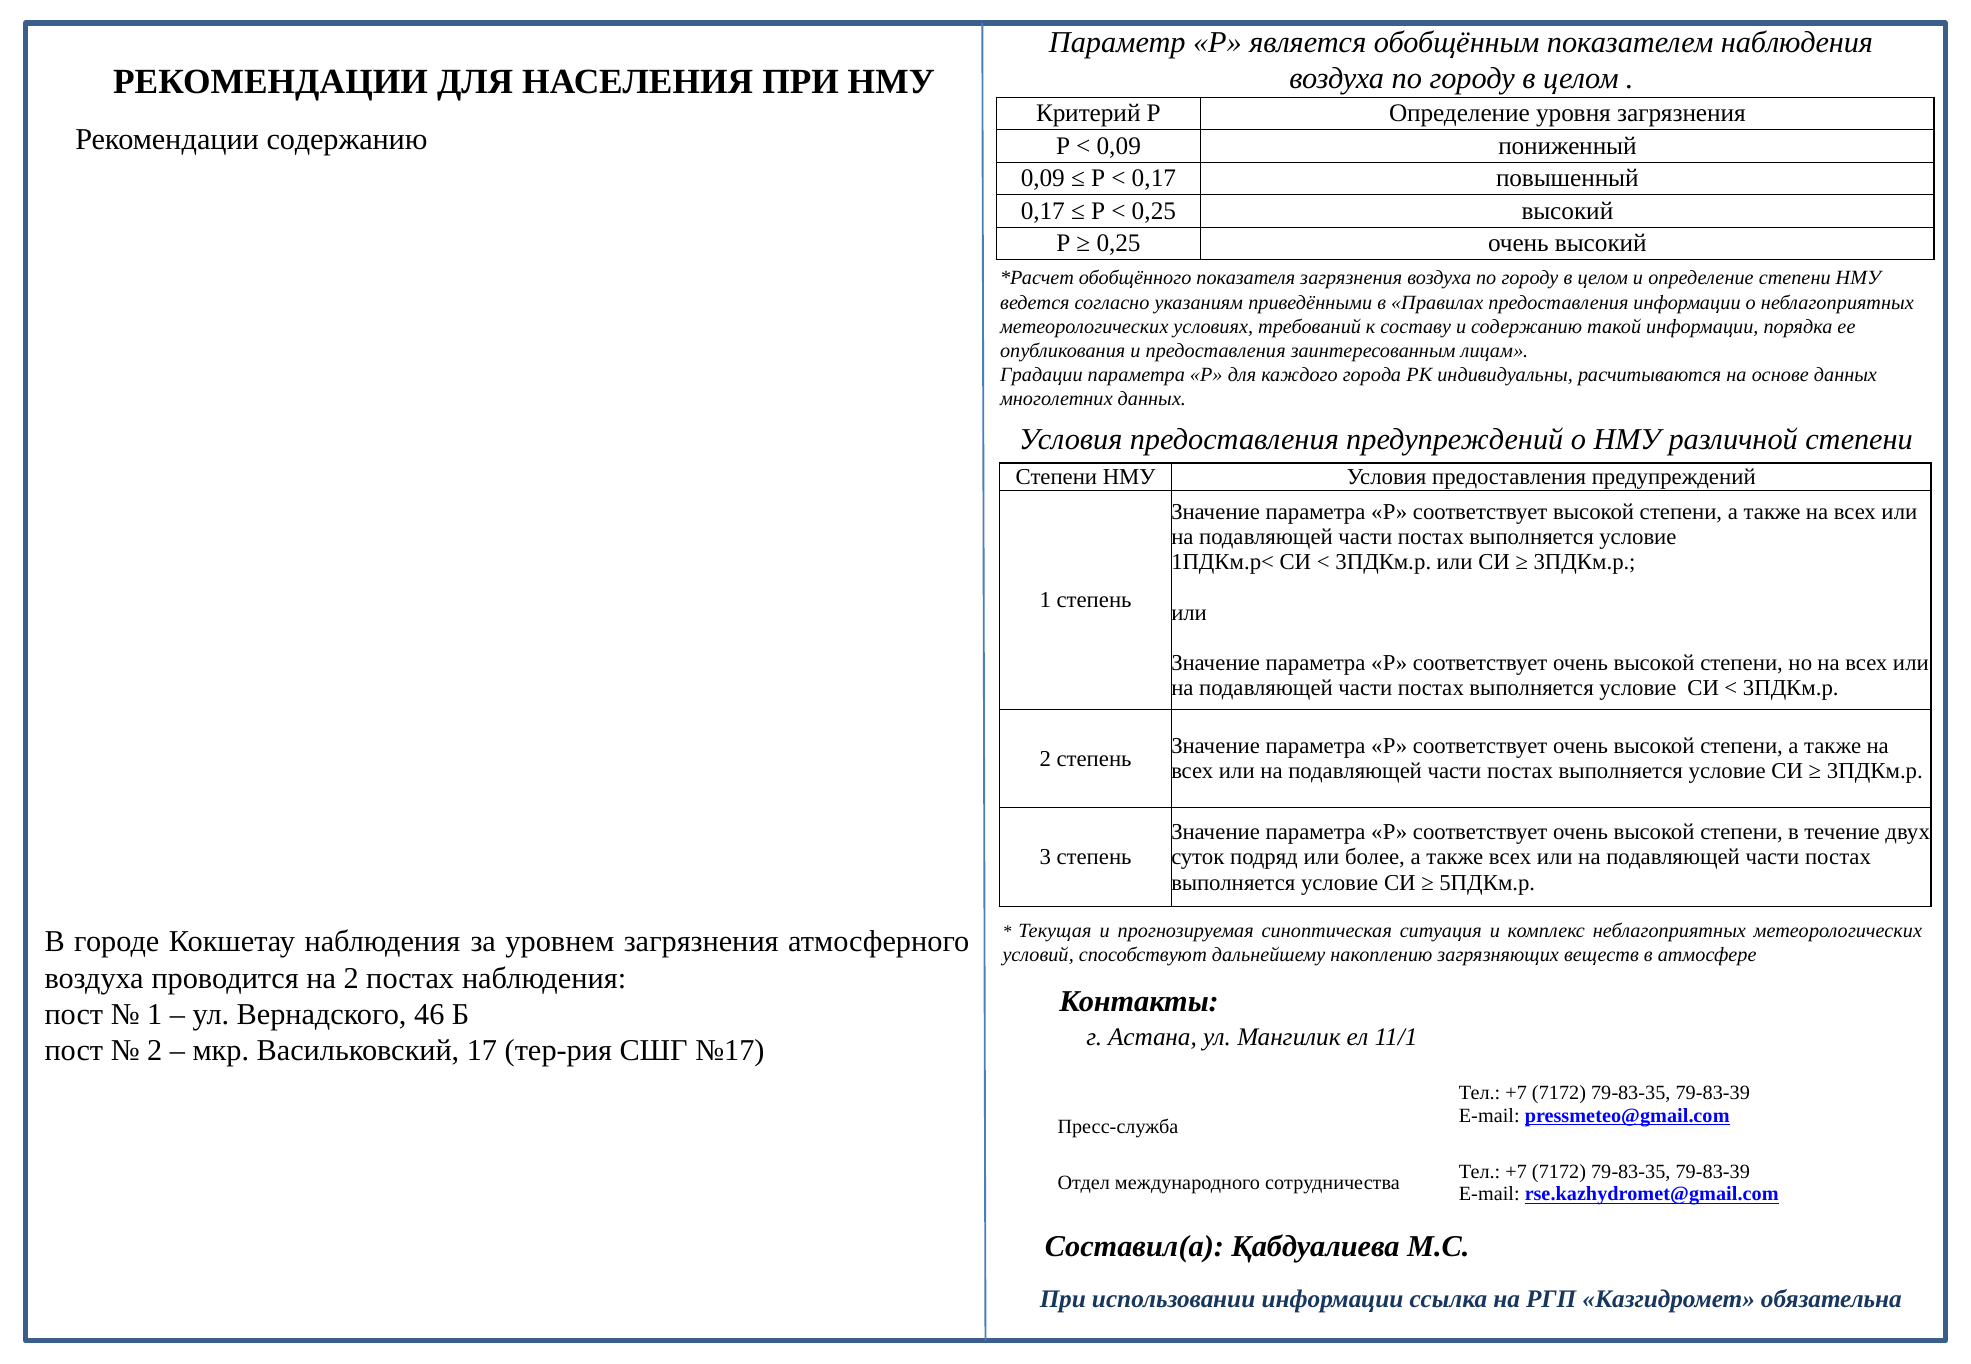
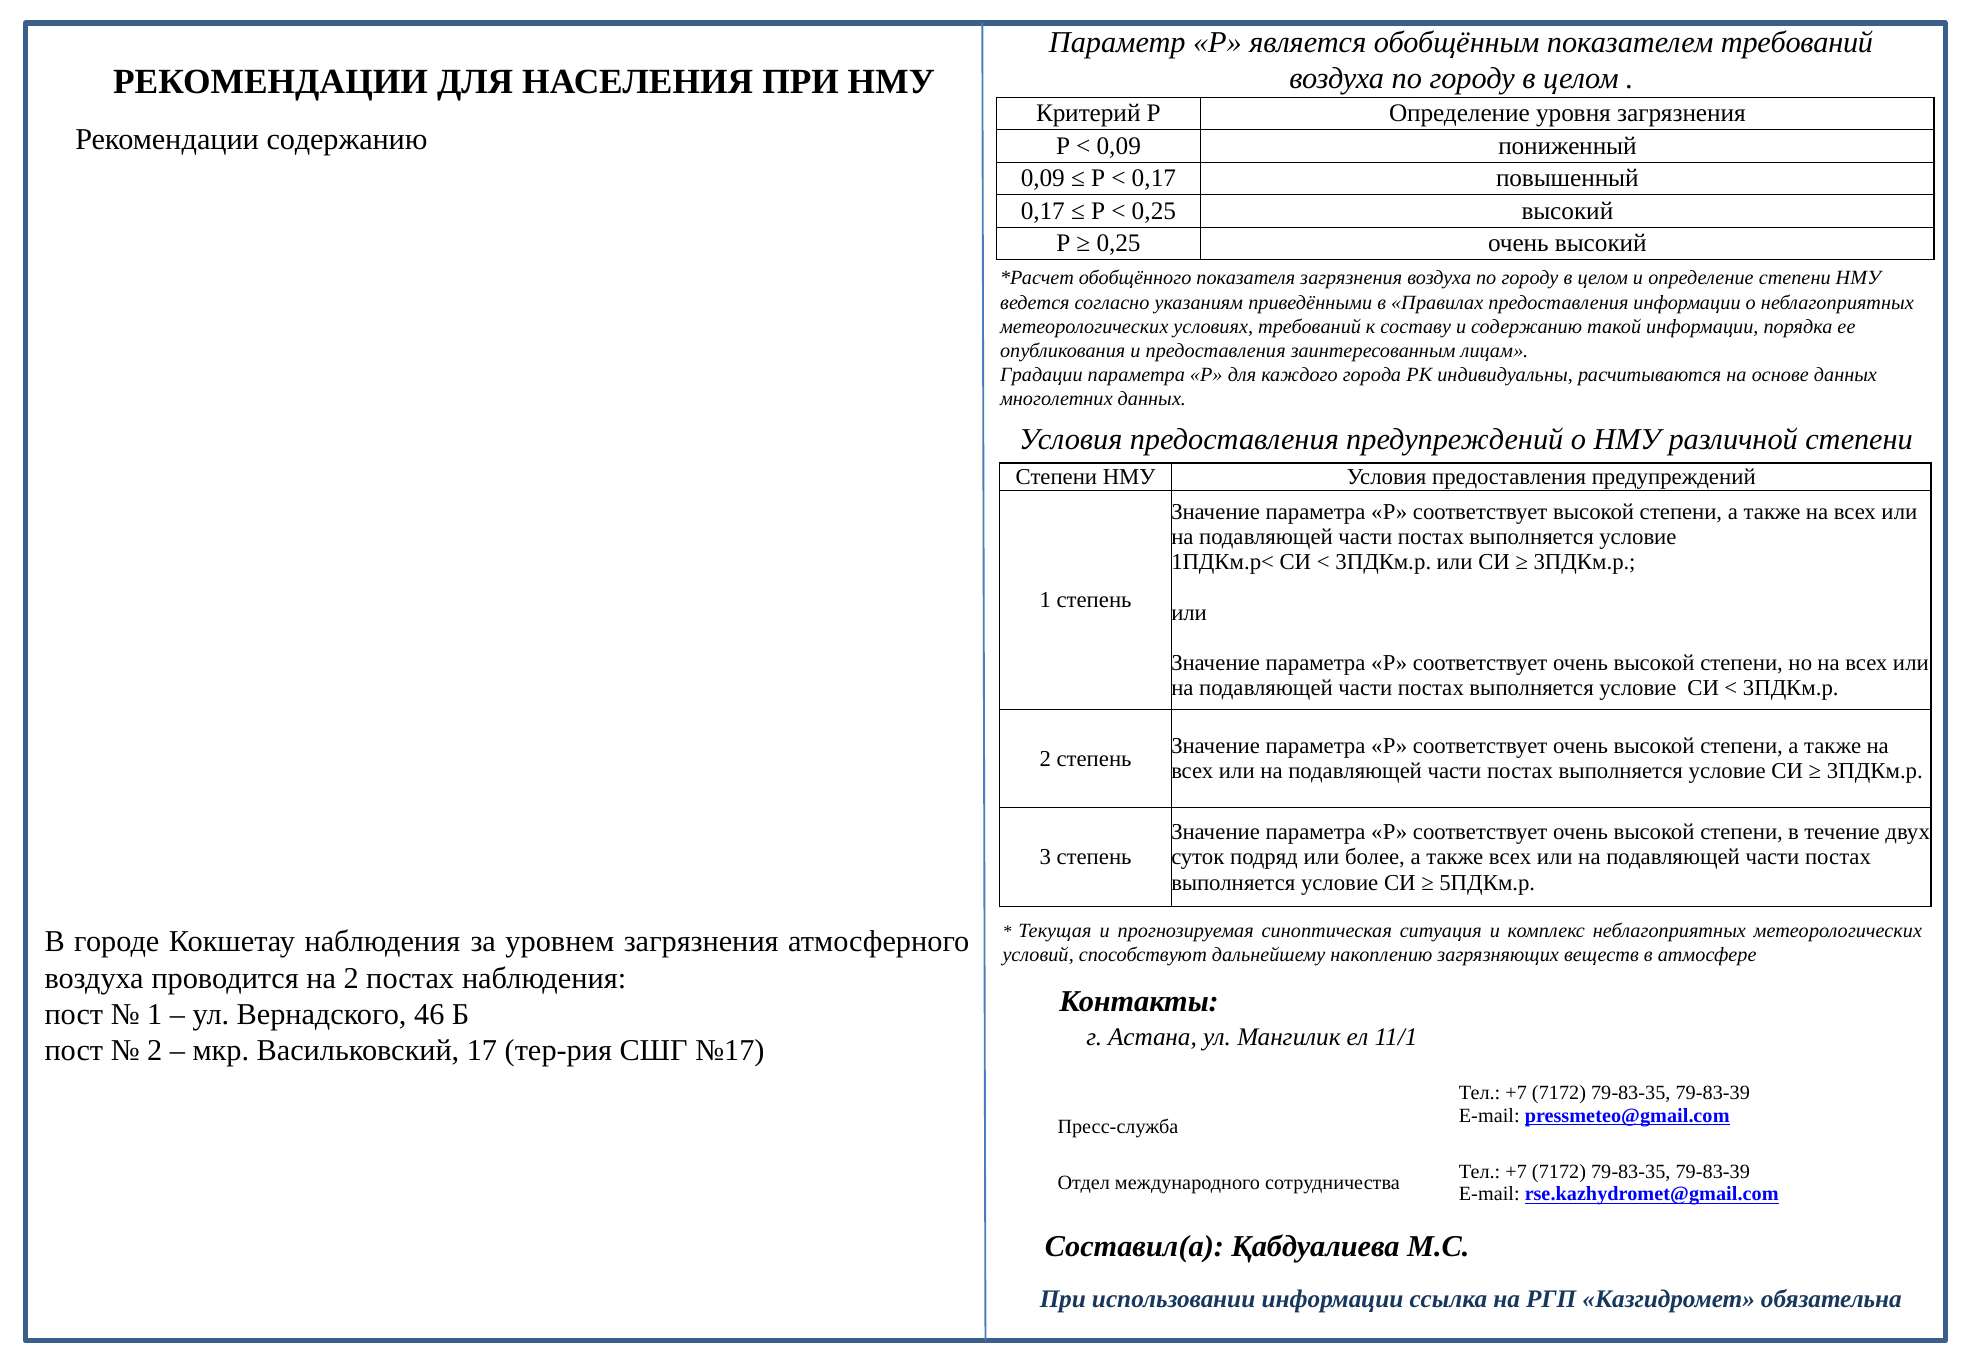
показателем наблюдения: наблюдения -> требований (1797, 42)
